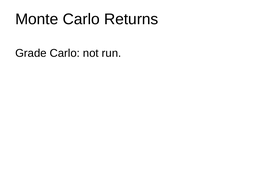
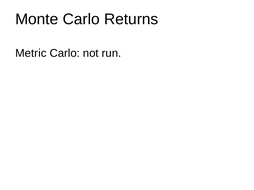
Grade: Grade -> Metric (31, 53)
